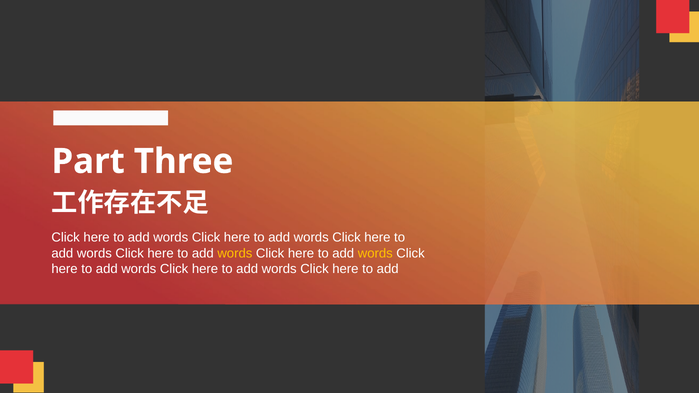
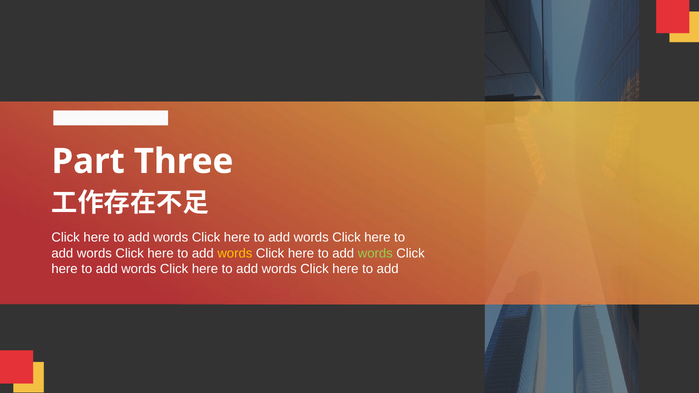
words colour: yellow -> light green (375, 253)
